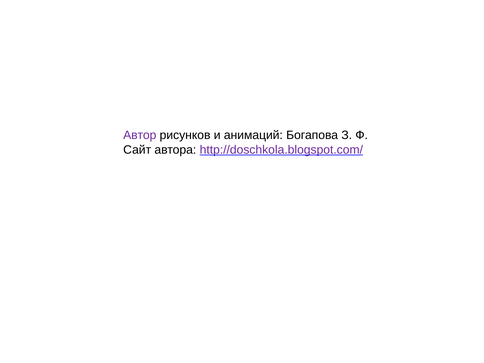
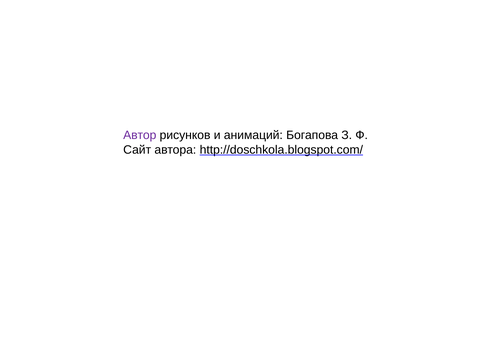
http://doschkola.blogspot.com/ colour: purple -> black (281, 150)
